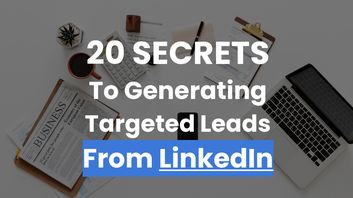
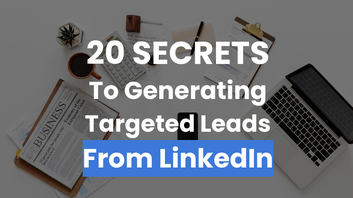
LinkedIn underline: present -> none (216, 159)
